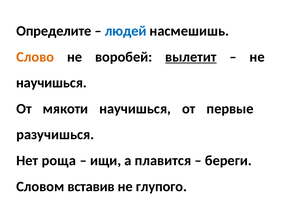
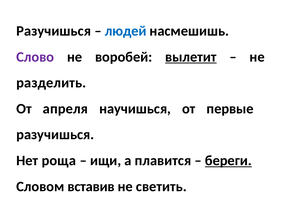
Определите: Определите -> Разучишься (54, 31)
Слово colour: orange -> purple (35, 57)
научишься: научишься -> разделить (51, 83)
мякоти: мякоти -> апреля (65, 109)
береги underline: none -> present (228, 161)
глупого: глупого -> светить (161, 186)
